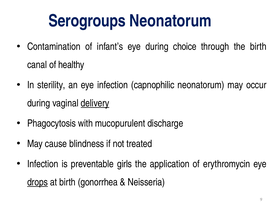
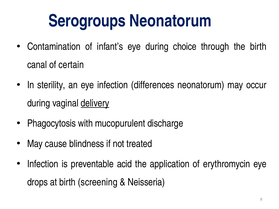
healthy: healthy -> certain (71, 65)
capnophilic: capnophilic -> differences (153, 85)
girls: girls -> acid (124, 164)
drops underline: present -> none (37, 182)
gonorrhea: gonorrhea -> screening (98, 182)
